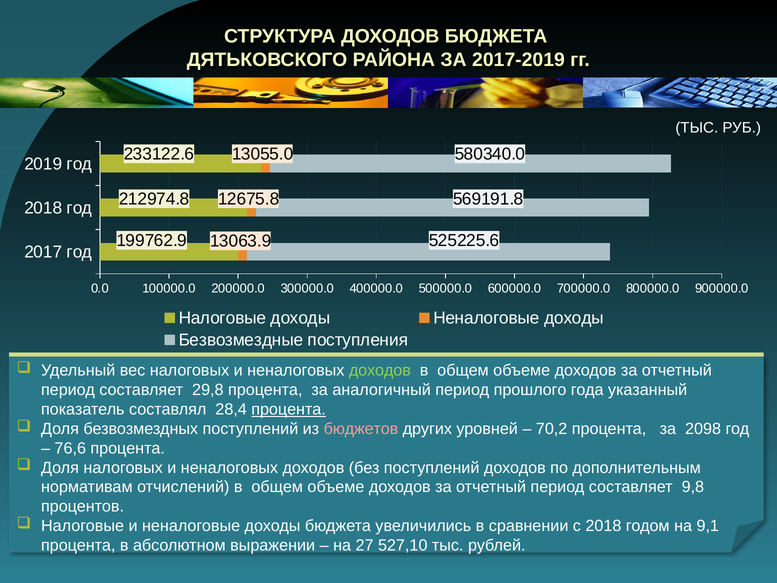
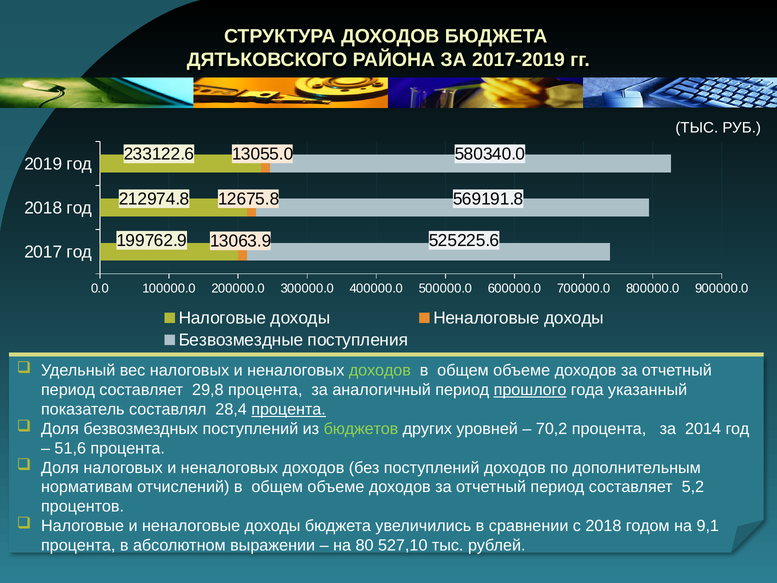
прошлого underline: none -> present (530, 390)
бюджетов colour: pink -> light green (361, 429)
2098: 2098 -> 2014 (703, 429)
76,6: 76,6 -> 51,6 (70, 448)
9,8: 9,8 -> 5,2 (693, 487)
27: 27 -> 80 (365, 545)
